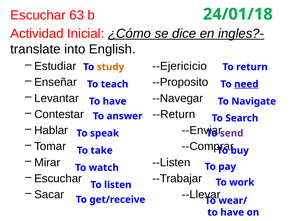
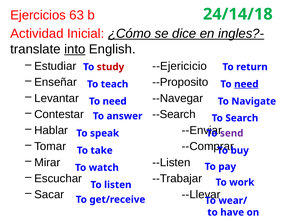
Escuchar: Escuchar -> Ejercicios (38, 15)
24/01/18: 24/01/18 -> 24/14/18 (238, 14)
into underline: none -> present (75, 49)
study colour: orange -> red (111, 67)
have: have -> need (115, 101)
--Return: --Return -> --Search (174, 114)
